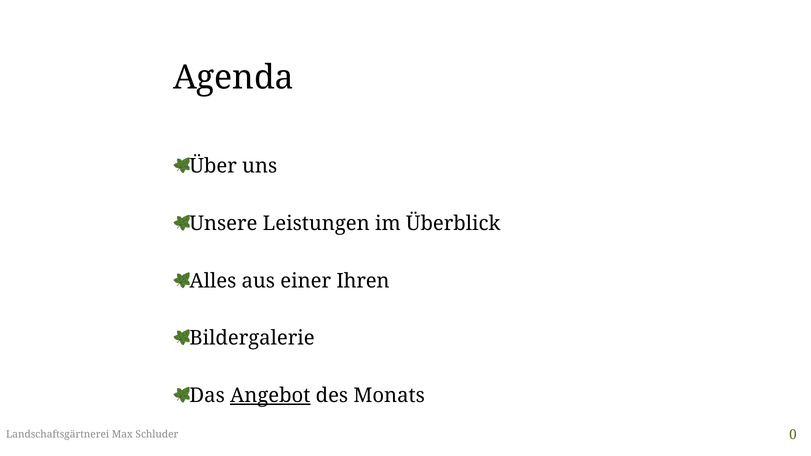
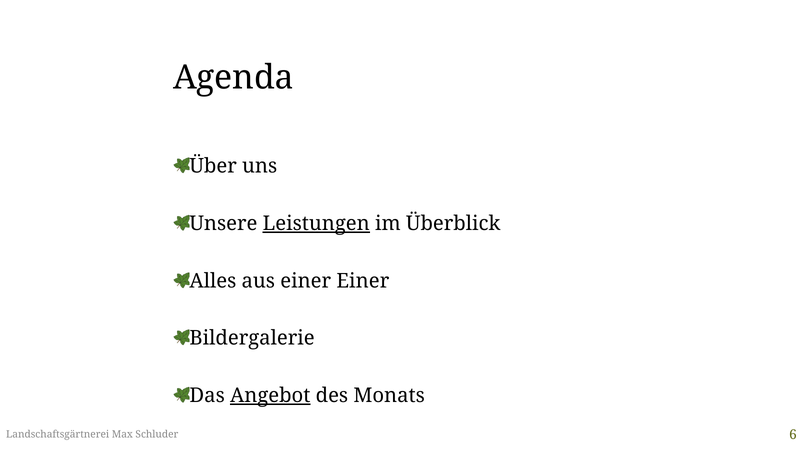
Leistungen underline: none -> present (316, 224)
einer Ihren: Ihren -> Einer (363, 281)
0: 0 -> 6 (793, 435)
